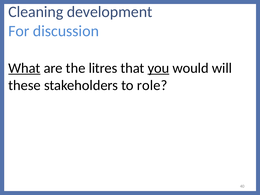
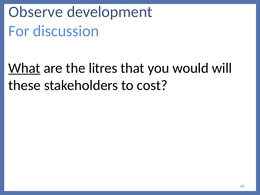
Cleaning: Cleaning -> Observe (36, 12)
you underline: present -> none (158, 68)
role: role -> cost (152, 85)
